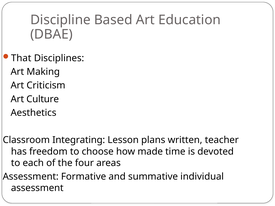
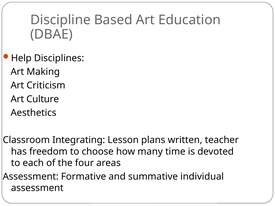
That: That -> Help (21, 58)
made: made -> many (150, 152)
